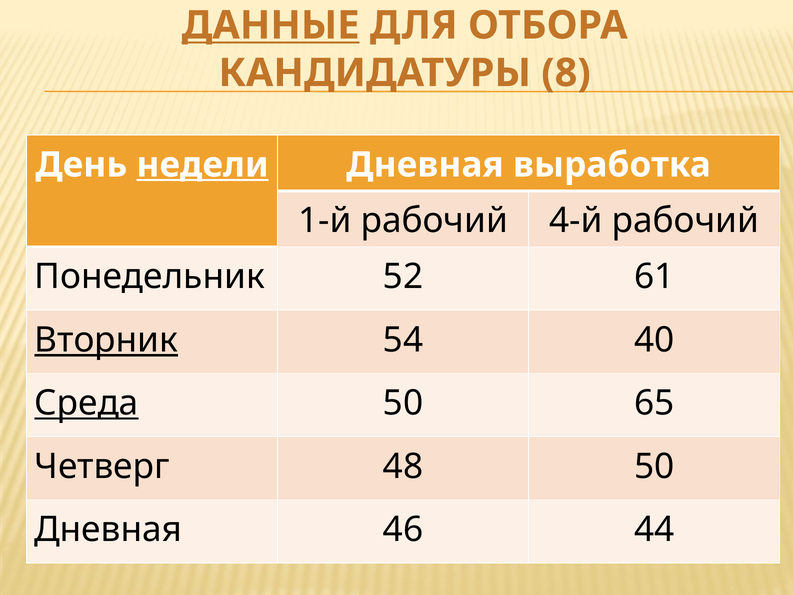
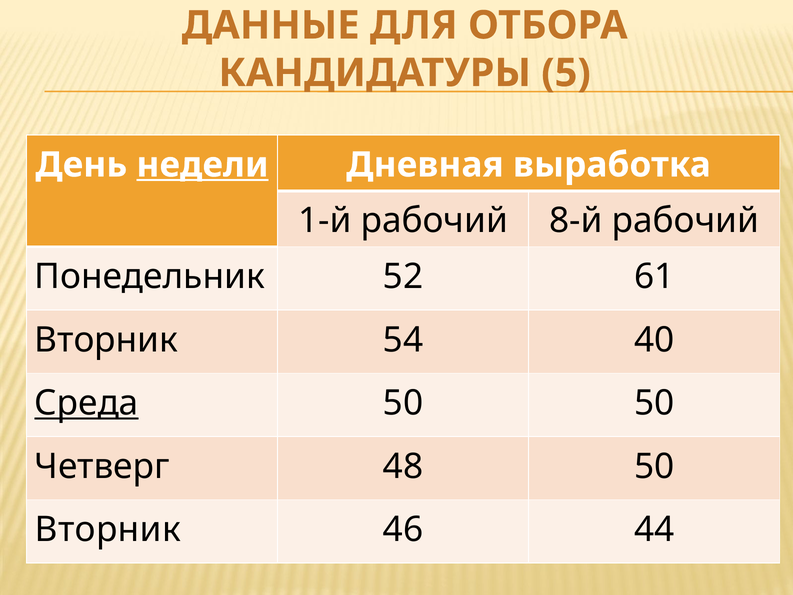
ДАННЫЕ underline: present -> none (271, 25)
8: 8 -> 5 (566, 73)
4-й: 4-й -> 8-й (576, 221)
Вторник underline: present -> none (106, 340)
50 65: 65 -> 50 (654, 403)
Дневная: Дневная -> Вторник (108, 530)
